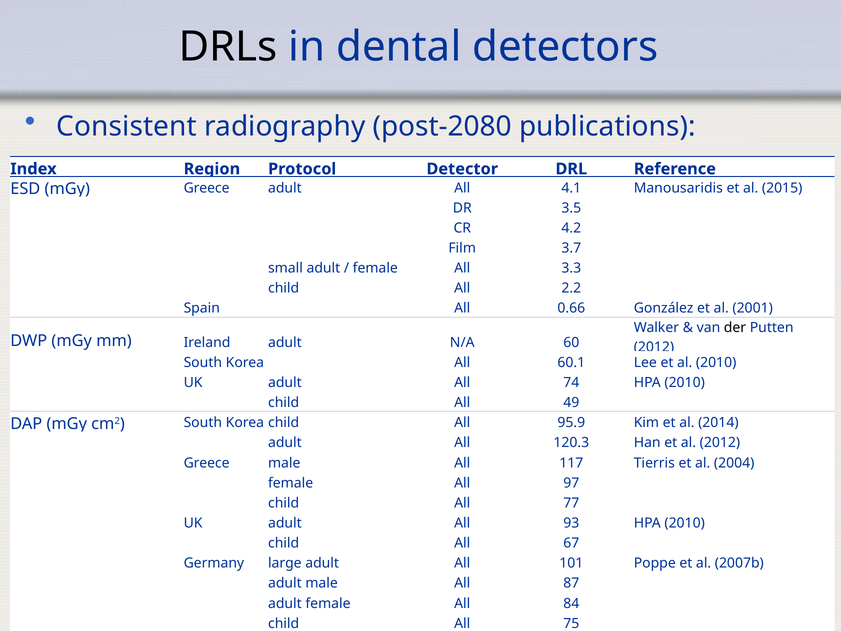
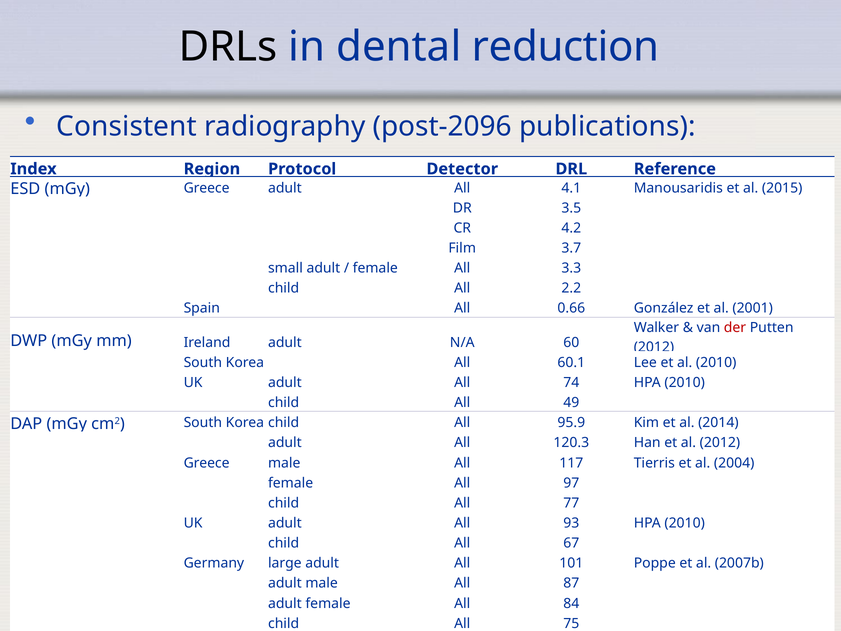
detectors: detectors -> reduction (565, 47)
post-2080: post-2080 -> post-2096 (442, 126)
der colour: black -> red (735, 328)
